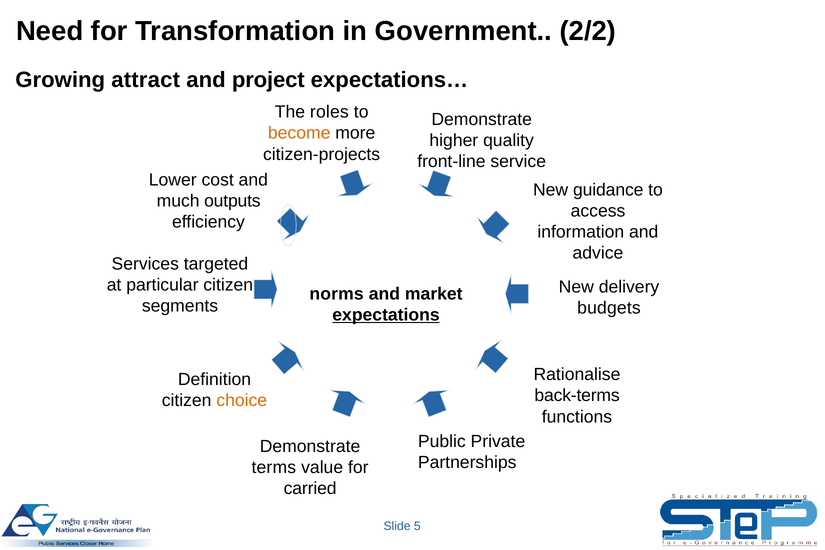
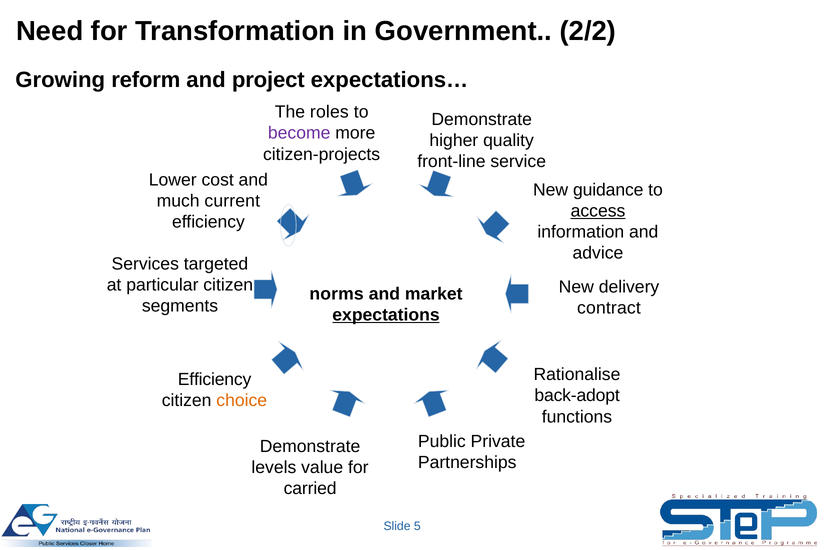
attract: attract -> reform (146, 80)
become colour: orange -> purple (299, 133)
outputs: outputs -> current (232, 201)
access underline: none -> present (598, 211)
budgets: budgets -> contract (609, 308)
Definition: Definition -> Efficiency (215, 379)
back-terms: back-terms -> back-adopt (577, 396)
terms: terms -> levels (274, 468)
